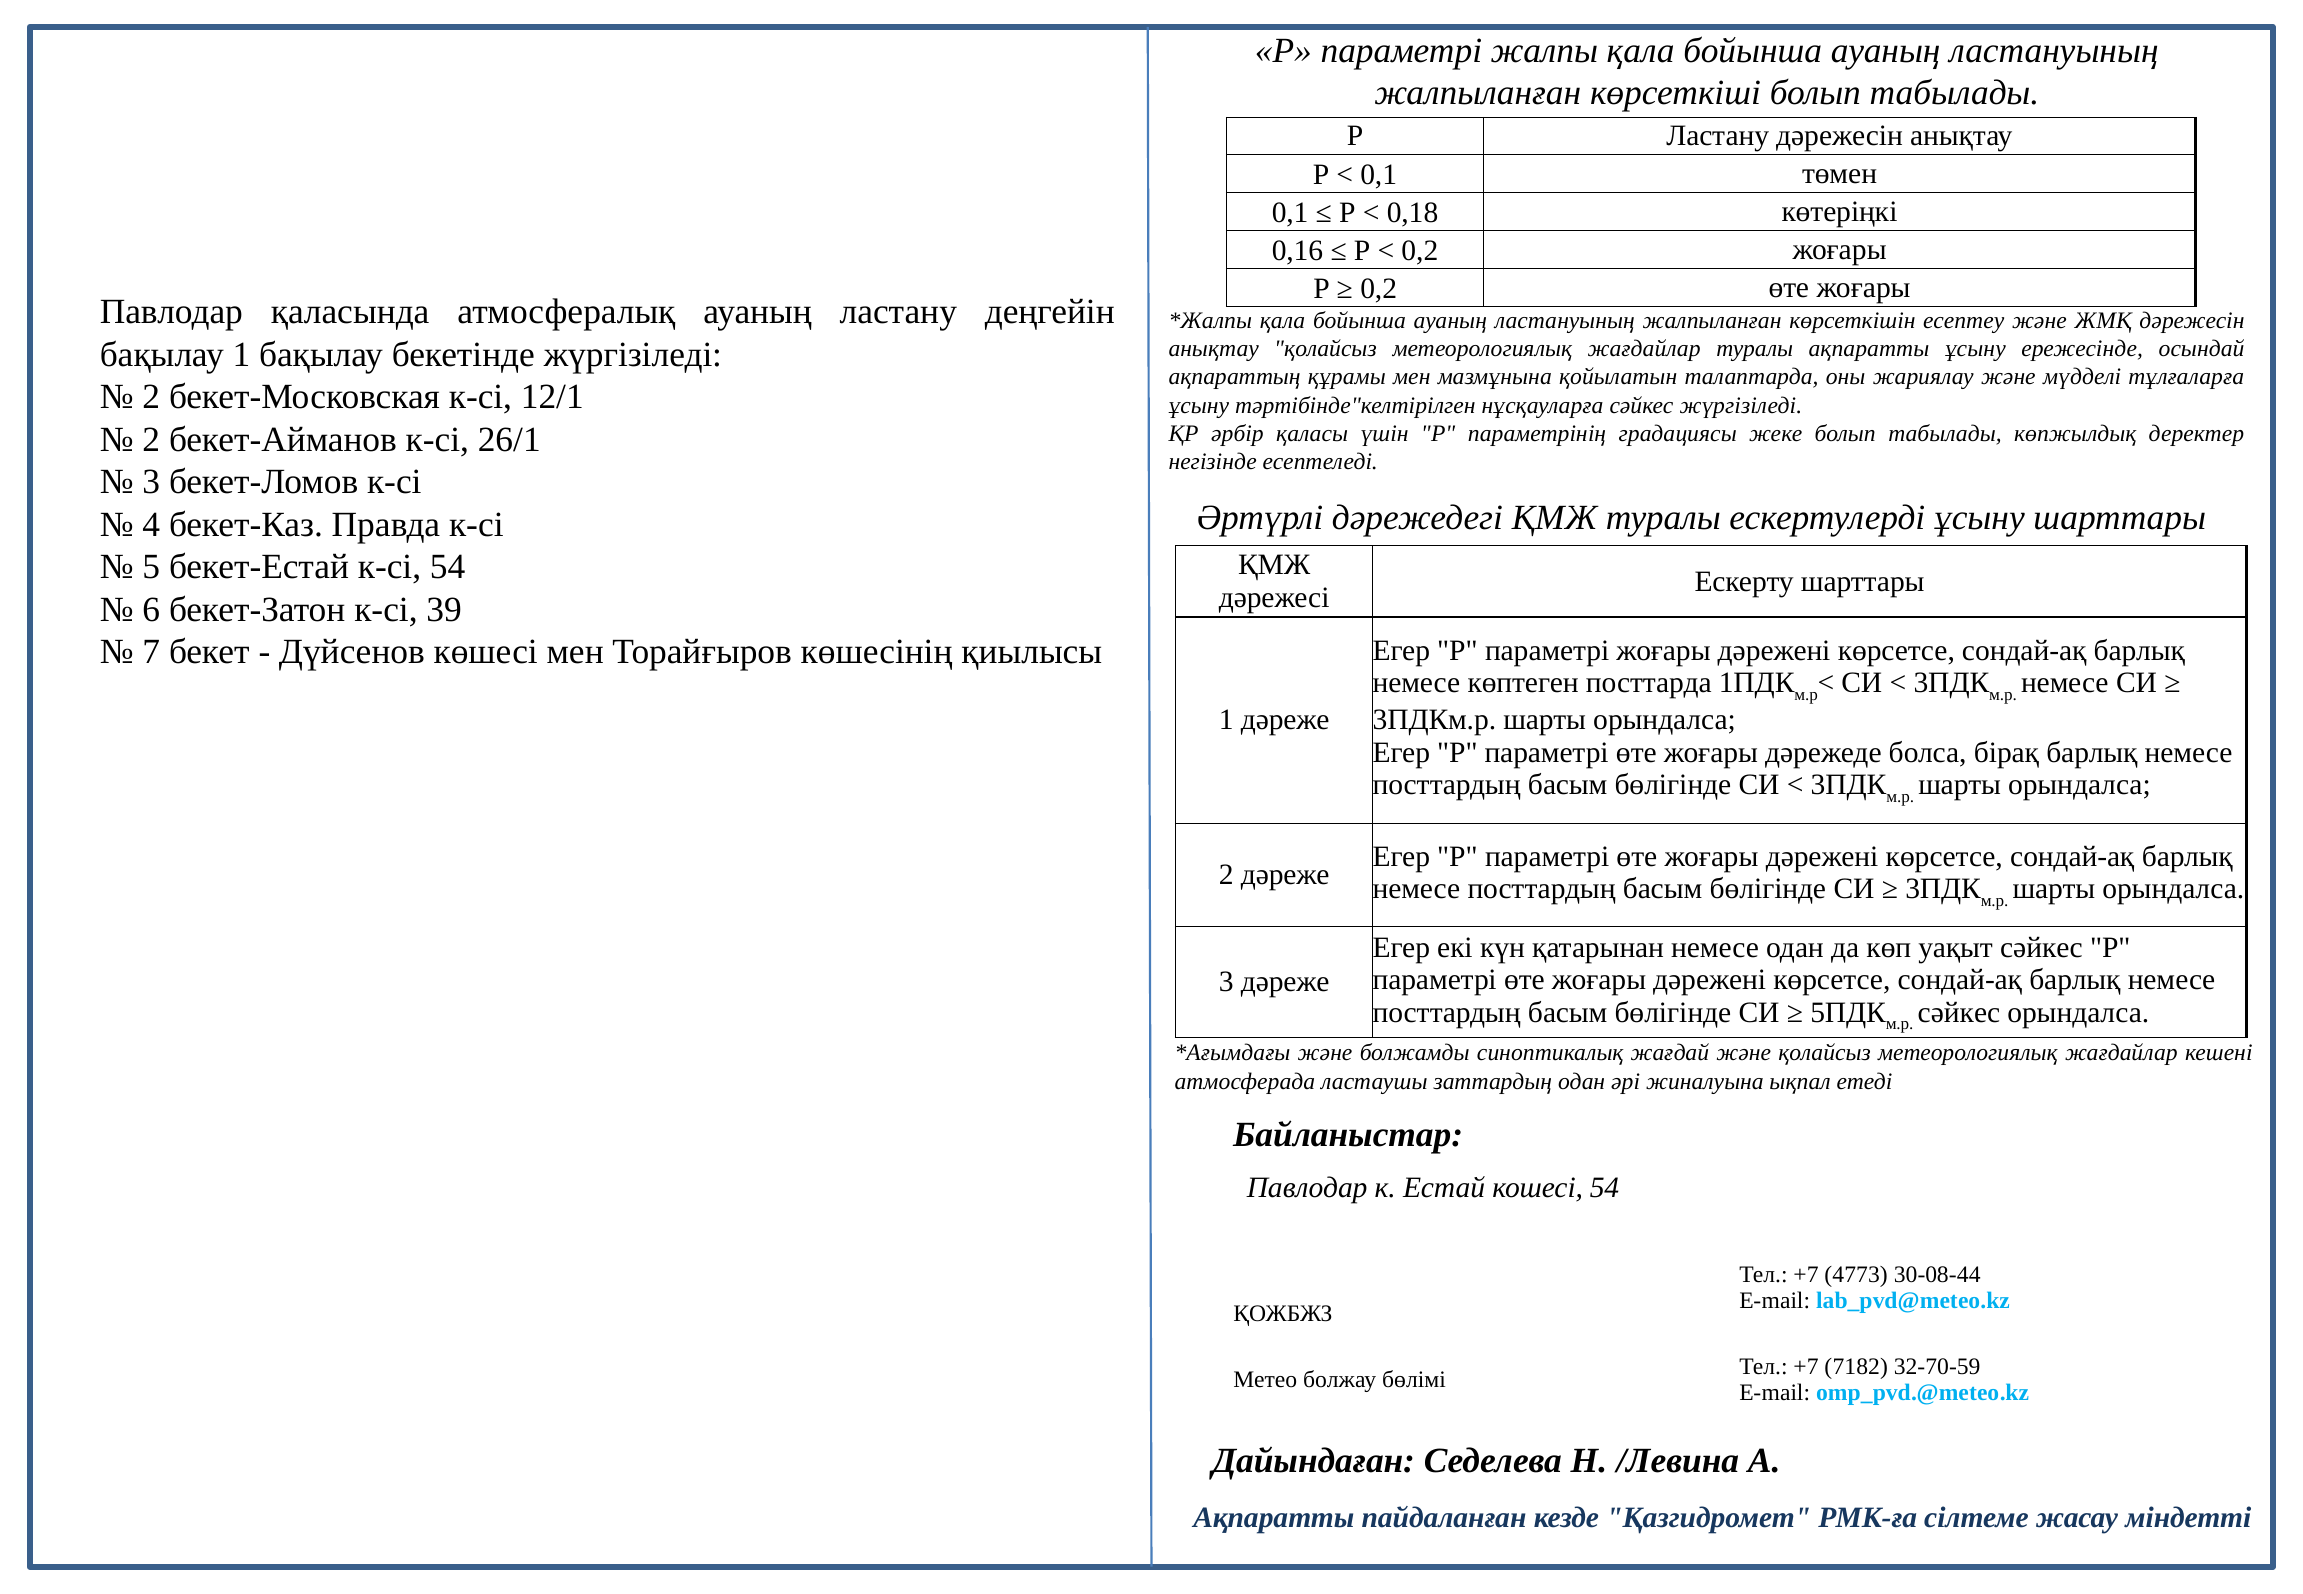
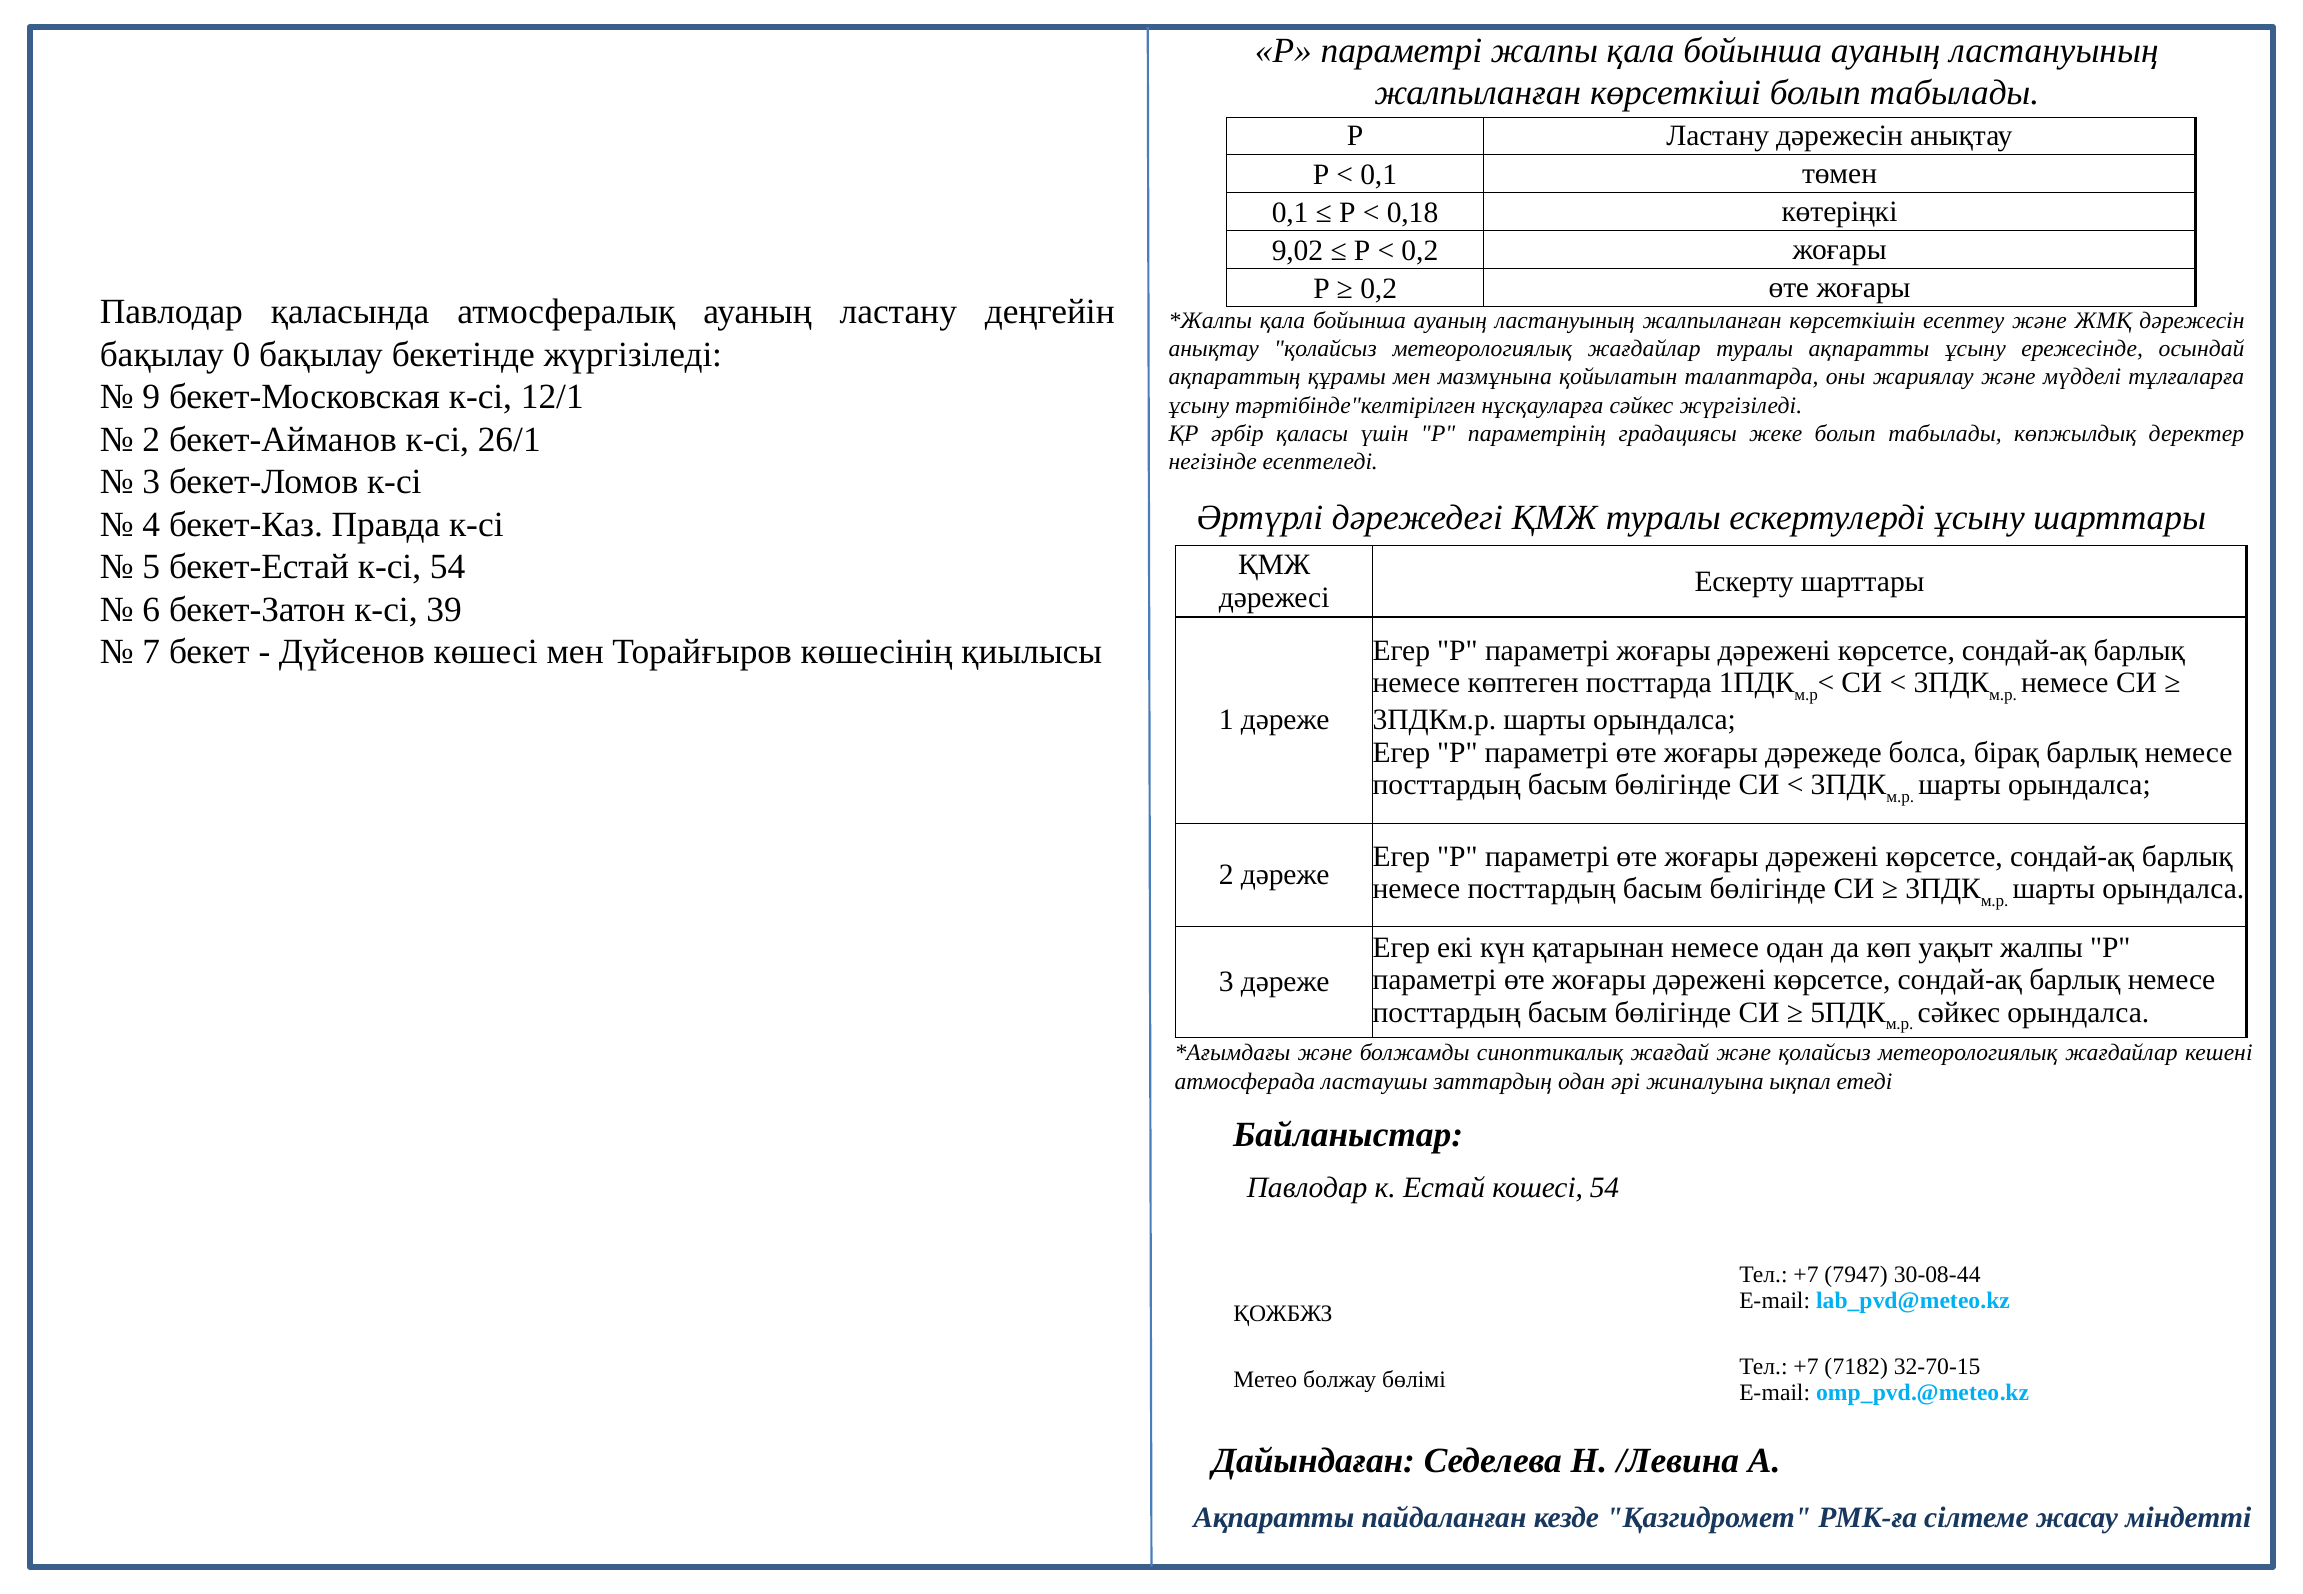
0,16: 0,16 -> 9,02 (1297, 251)
бақылау 1: 1 -> 0 (241, 355)
2: 2 -> 9 (151, 397)
уақыт сәйкес: сәйкес -> жалпы (2042, 948)
4773: 4773 -> 7947 (1856, 1275)
32-70-59: 32-70-59 -> 32-70-15 (1937, 1367)
